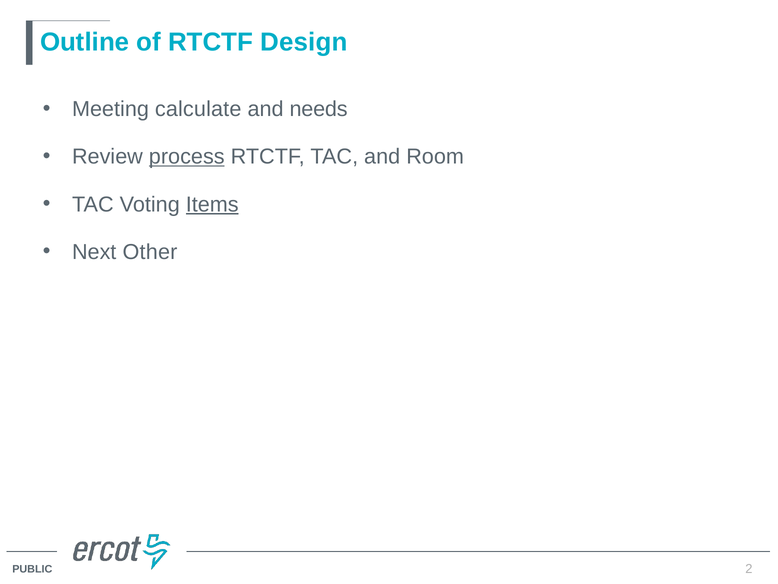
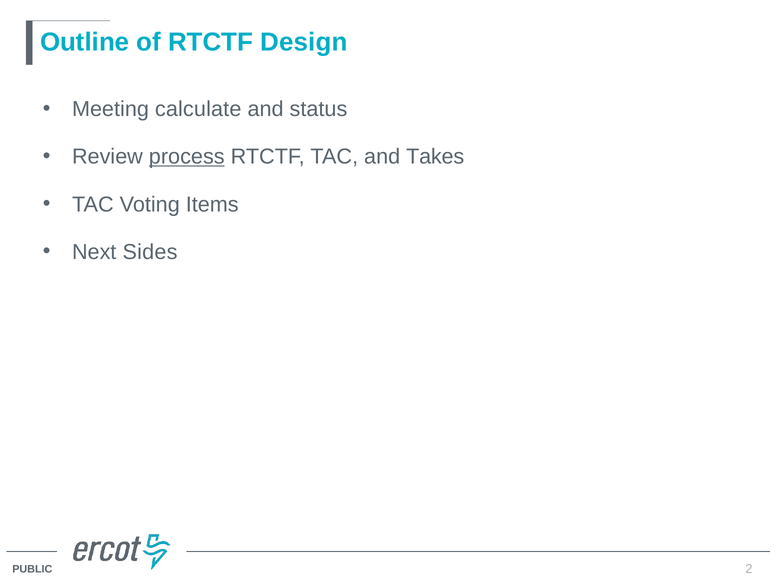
needs: needs -> status (318, 109)
Room: Room -> Takes (435, 157)
Items underline: present -> none (212, 204)
Other: Other -> Sides (150, 252)
